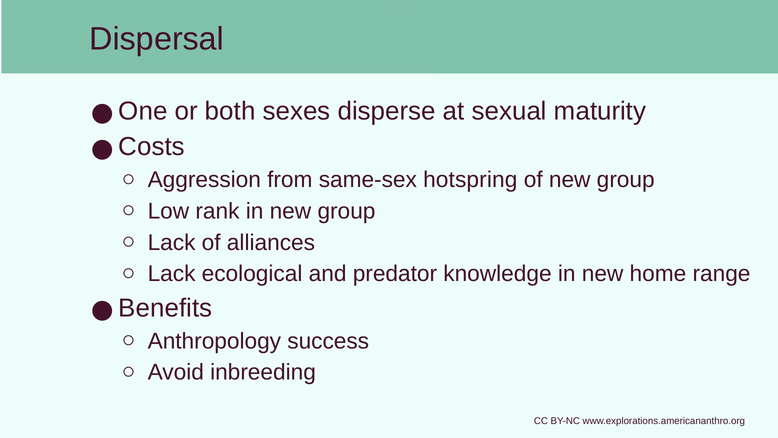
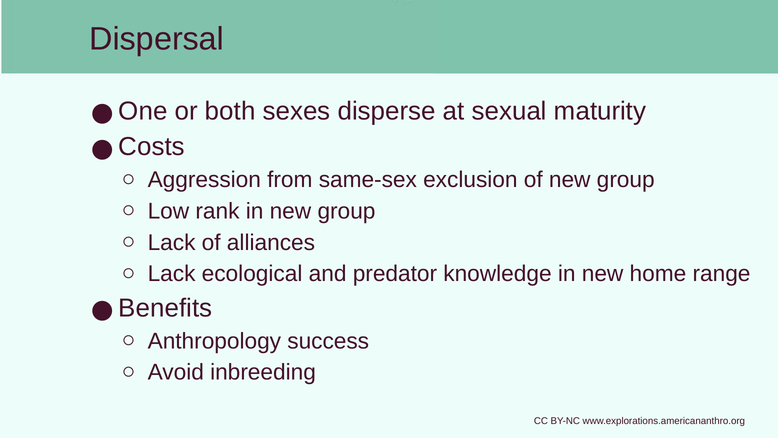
hotspring: hotspring -> exclusion (470, 180)
